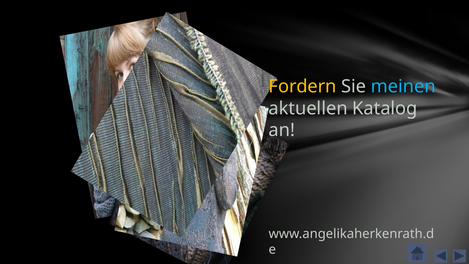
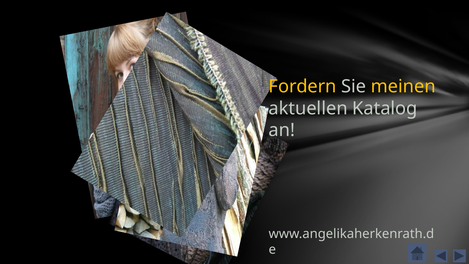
meinen colour: light blue -> yellow (403, 86)
